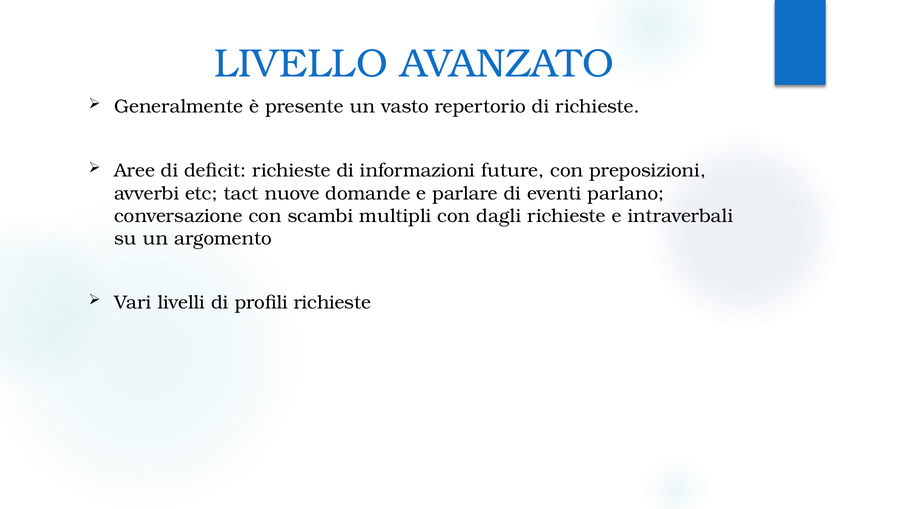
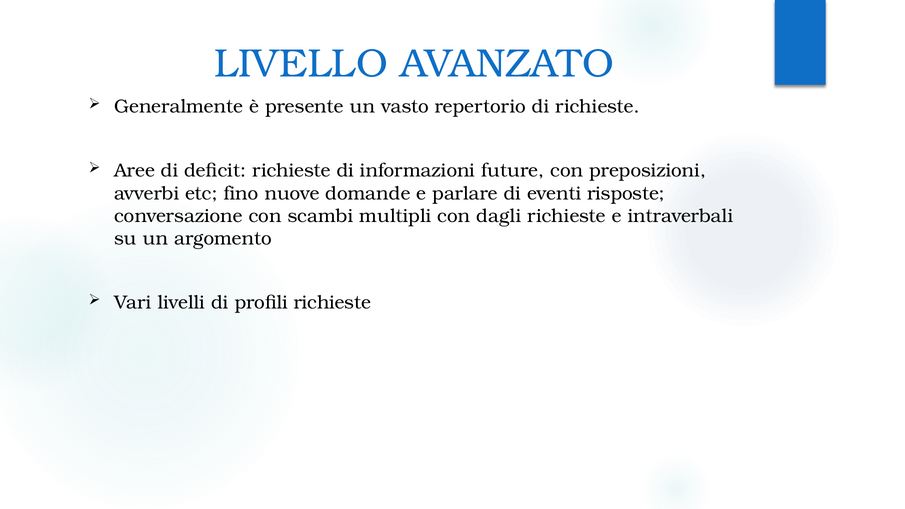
tact: tact -> fino (241, 193)
parlano: parlano -> risposte (626, 193)
